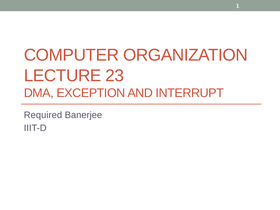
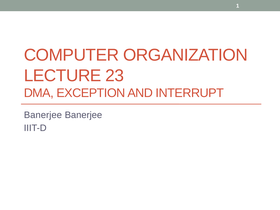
Required: Required -> Banerjee (43, 115)
